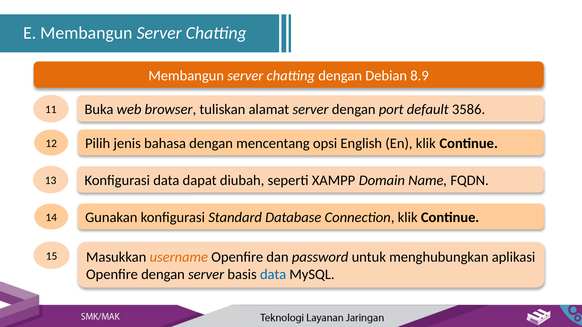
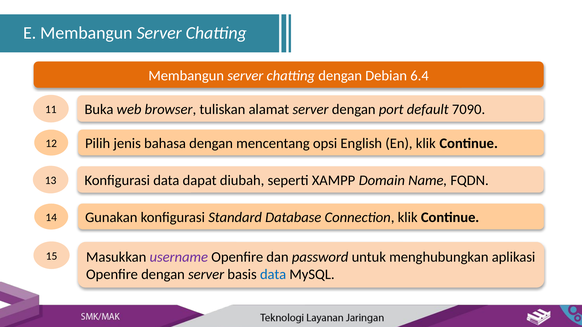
8.9: 8.9 -> 6.4 (420, 76)
3586: 3586 -> 7090 (469, 110)
username colour: orange -> purple (179, 257)
